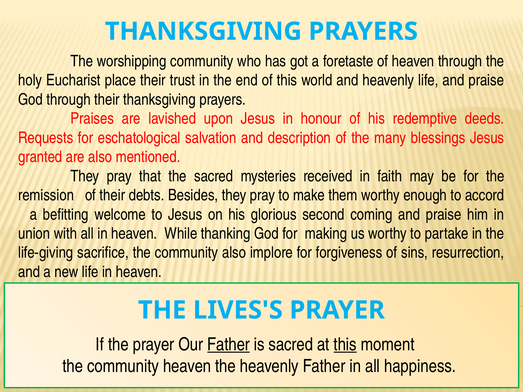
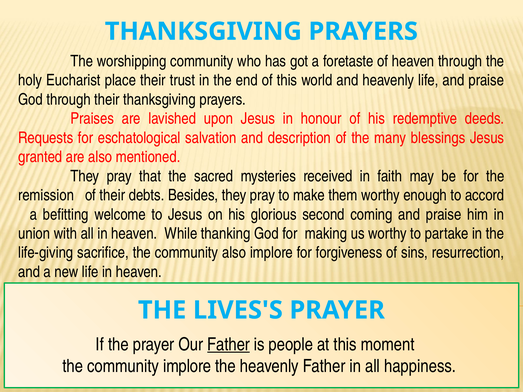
is sacred: sacred -> people (291, 345)
this underline: present -> none (345, 345)
community heaven: heaven -> implore (187, 366)
